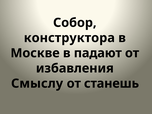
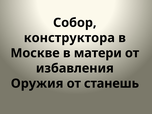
падают: падают -> матери (98, 53)
Смыслу: Смыслу -> Оружия (37, 83)
